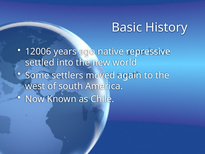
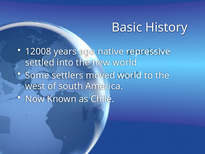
12006: 12006 -> 12008 (38, 52)
moved again: again -> world (130, 75)
